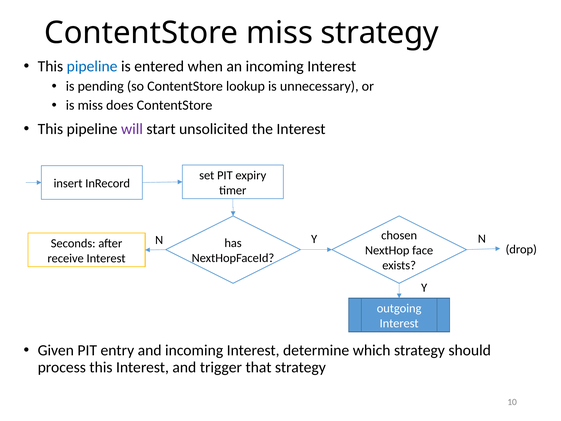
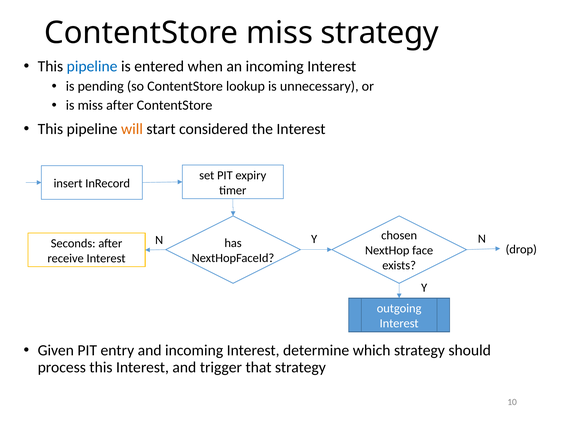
miss does: does -> after (120, 105)
will colour: purple -> orange (132, 129)
unsolicited: unsolicited -> considered (214, 129)
